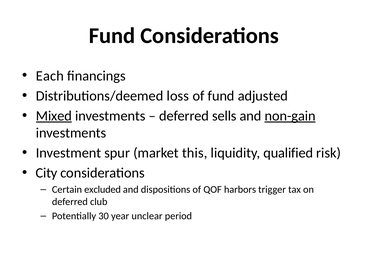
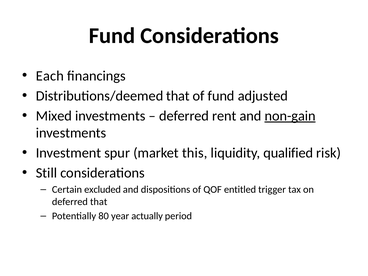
Distributions/deemed loss: loss -> that (178, 96)
Mixed underline: present -> none (54, 116)
sells: sells -> rent (224, 116)
City: City -> Still (46, 173)
harbors: harbors -> entitled (240, 189)
deferred club: club -> that (99, 202)
30: 30 -> 80 (104, 216)
unclear: unclear -> actually (147, 216)
